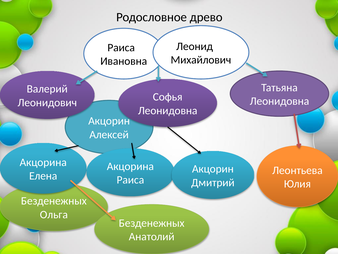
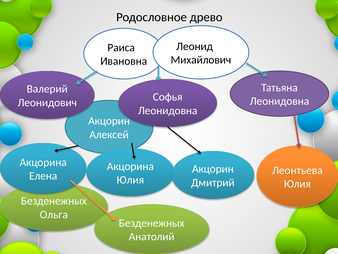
Раиса: Раиса -> Юлия (130, 180)
